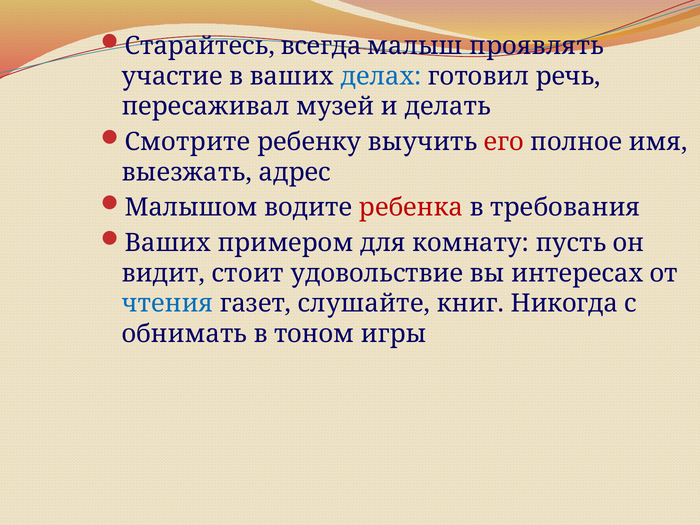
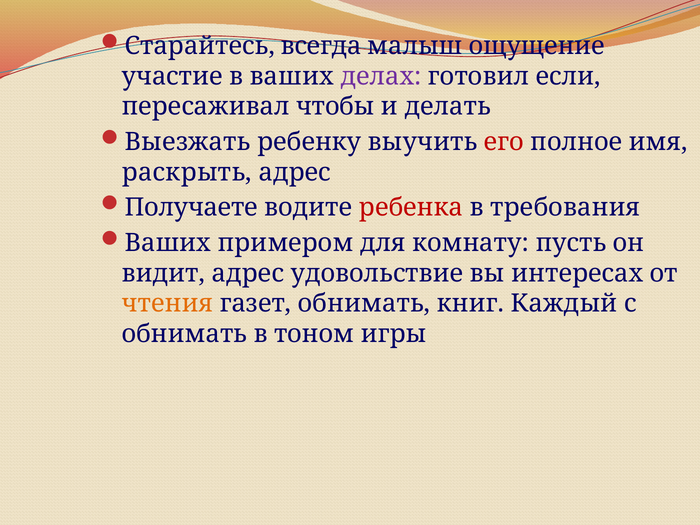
проявлять: проявлять -> ощущение (537, 46)
делах colour: blue -> purple (381, 76)
речь: речь -> если (568, 76)
музей: музей -> чтобы (335, 107)
Смотрите: Смотрите -> Выезжать (188, 142)
выезжать: выезжать -> раскрыть (187, 172)
Малышом: Малышом -> Получаете (191, 208)
видит стоит: стоит -> адрес (248, 273)
чтения colour: blue -> orange (167, 304)
газет слушайте: слушайте -> обнимать (364, 304)
Никогда: Никогда -> Каждый (564, 304)
